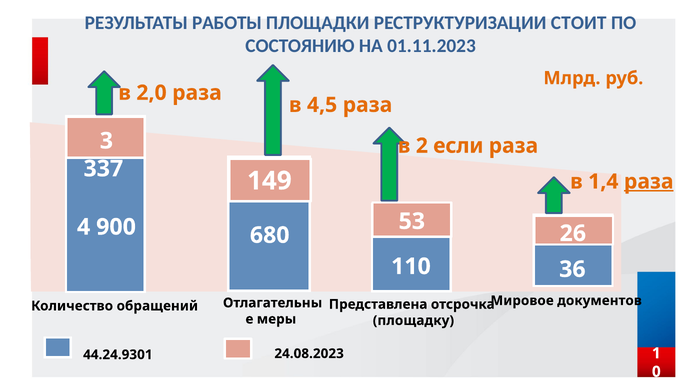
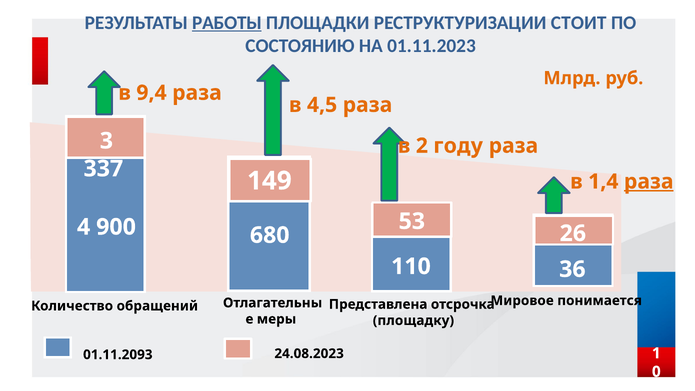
РАБОТЫ underline: none -> present (227, 23)
2,0: 2,0 -> 9,4 (152, 93)
если: если -> году (458, 146)
документов: документов -> понимается (600, 301)
44.24.9301: 44.24.9301 -> 01.11.2093 (118, 355)
